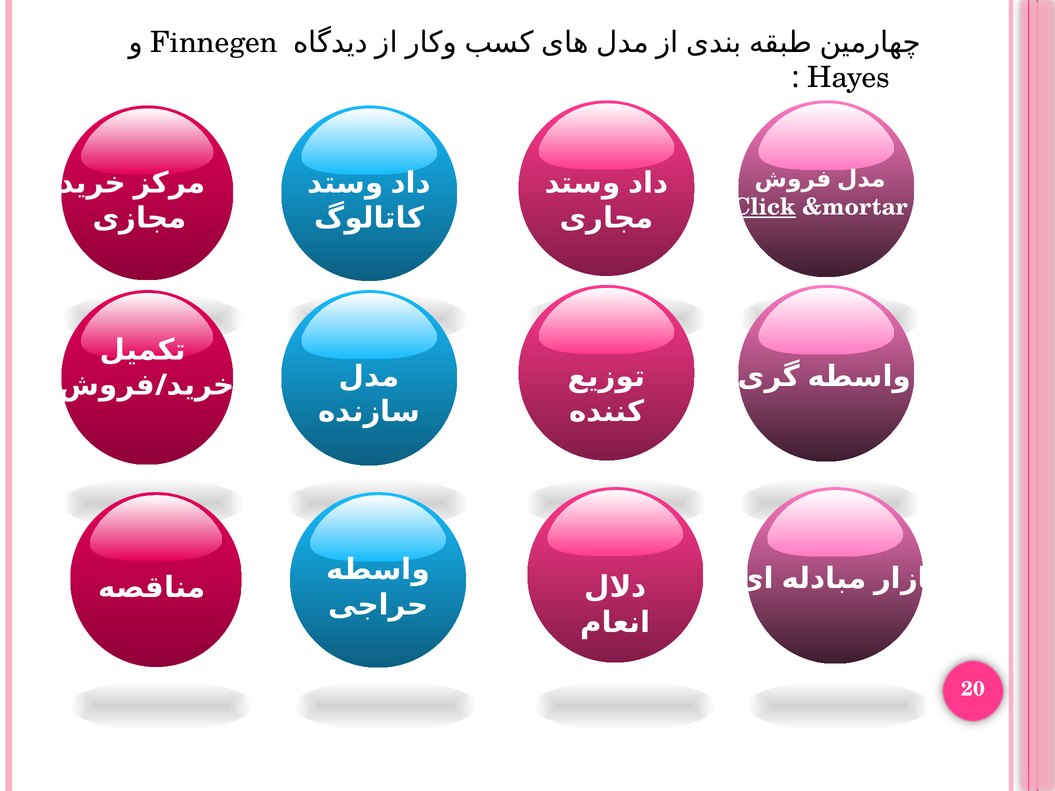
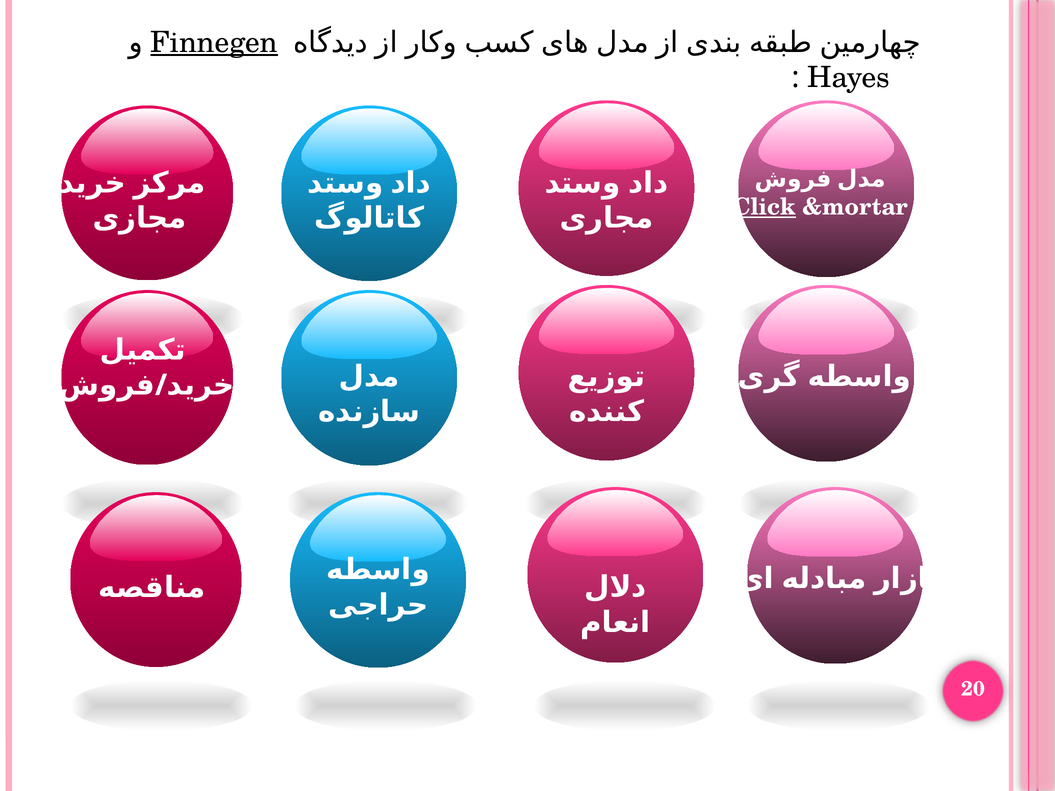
Finnegen underline: none -> present (214, 42)
